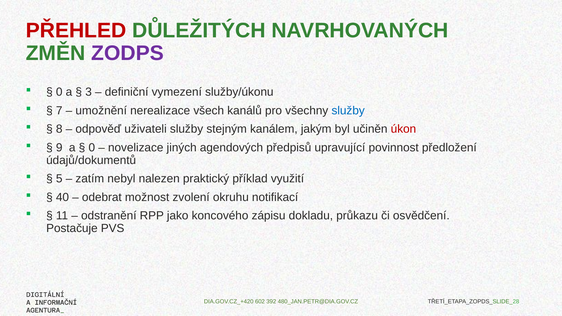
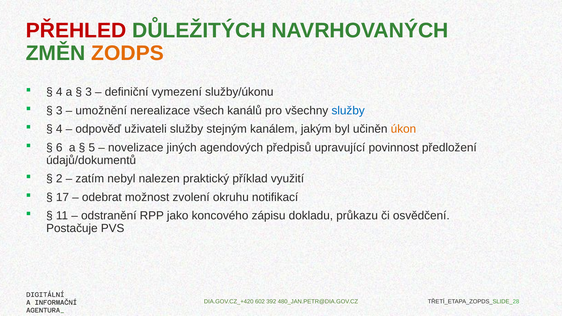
ZODPS colour: purple -> orange (128, 53)
0: 0 -> 4 (59, 92)
7: 7 -> 3 (59, 111)
8: 8 -> 4 (59, 129)
úkon colour: red -> orange (403, 129)
9: 9 -> 6 (59, 148)
0: 0 -> 5 (92, 148)
5: 5 -> 2 (59, 179)
40: 40 -> 17 (62, 197)
